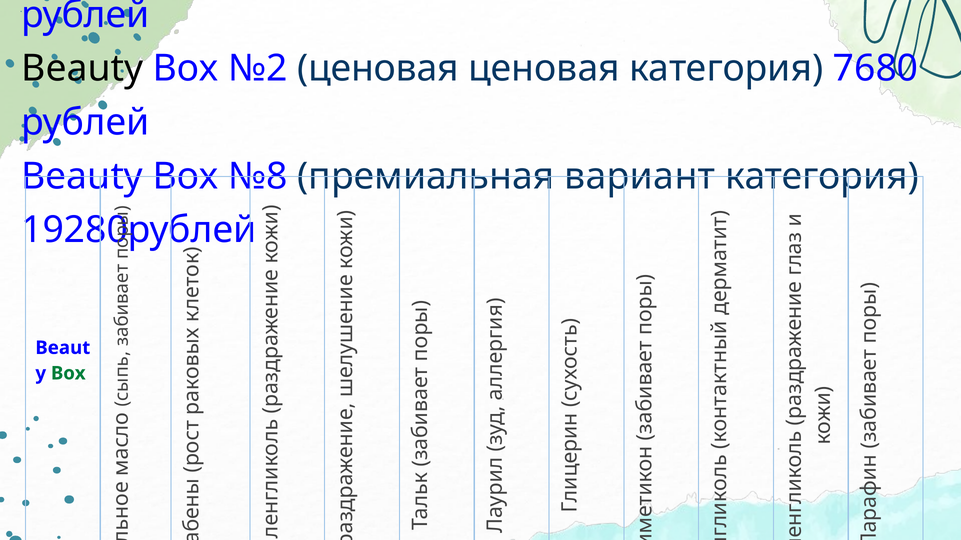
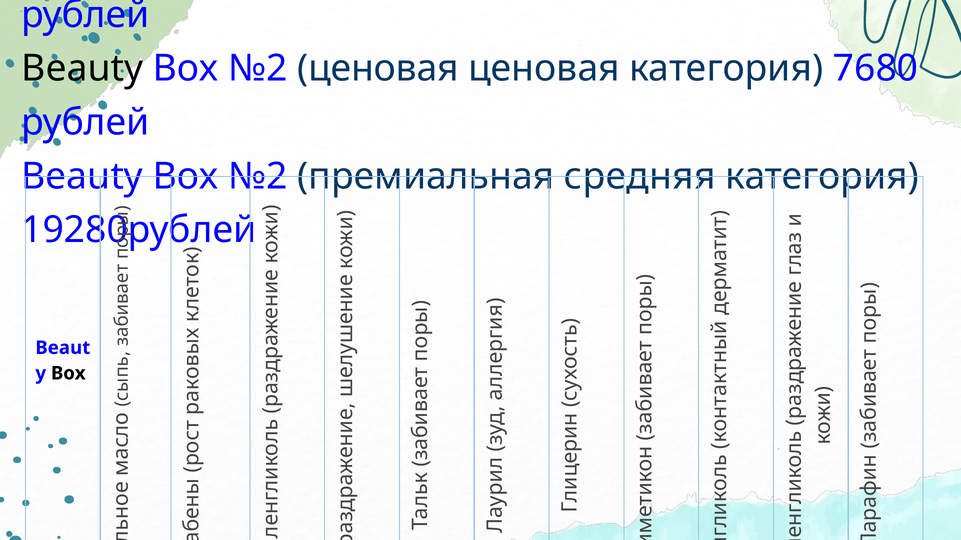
№8: №8 -> №2 (258, 176)
премиальная вариант: вариант -> средняя (640, 176)
Box colour: green -> black (68, 374)
